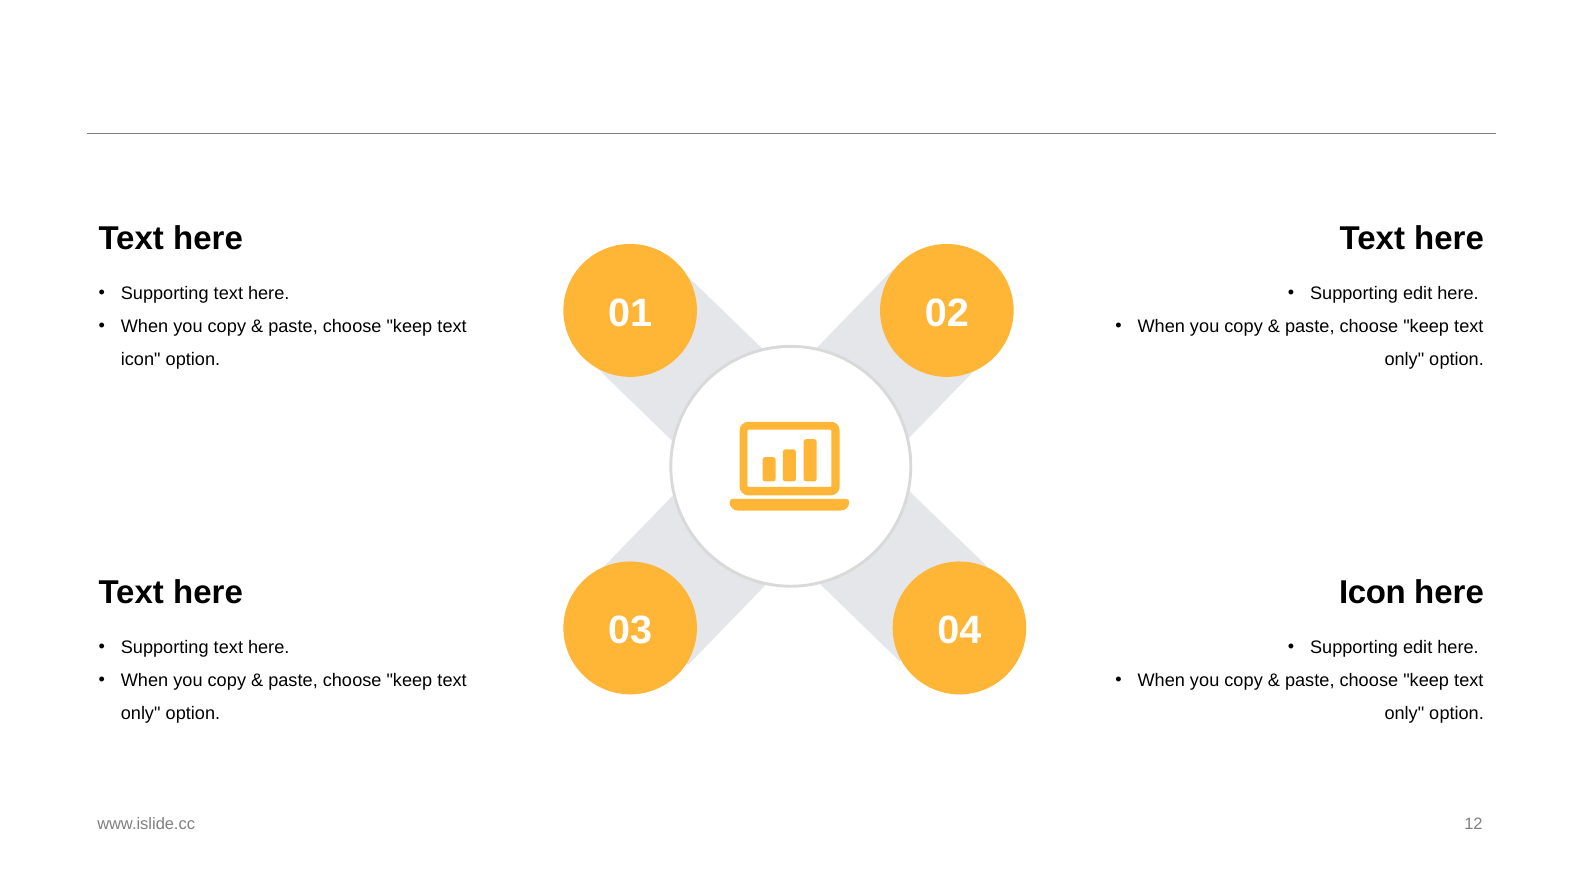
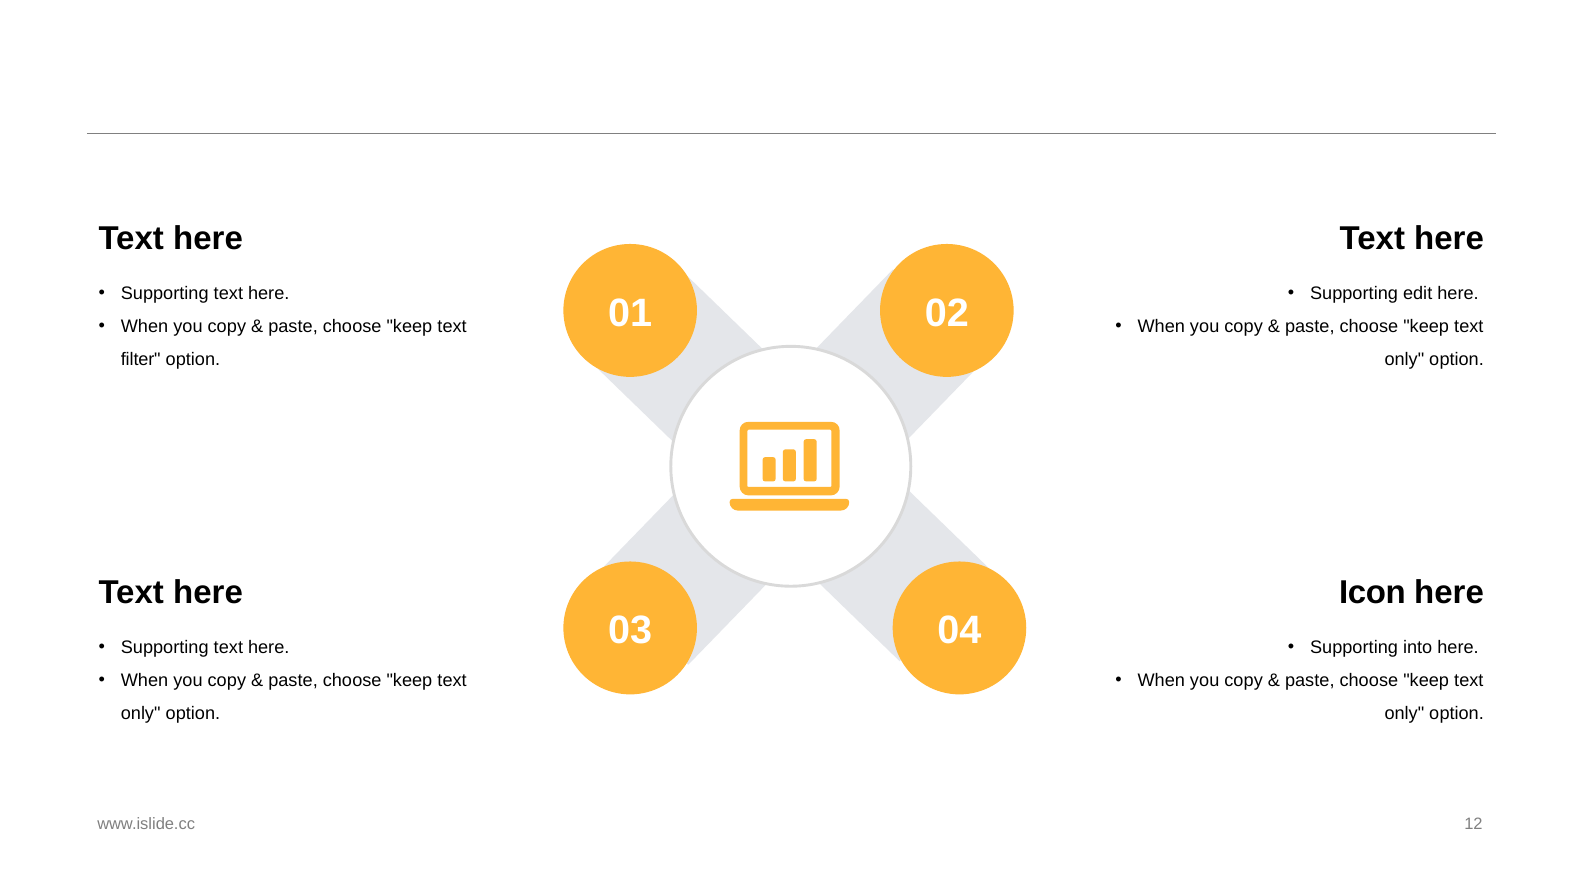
icon: icon -> filter (141, 359)
edit: edit -> into (1418, 648)
